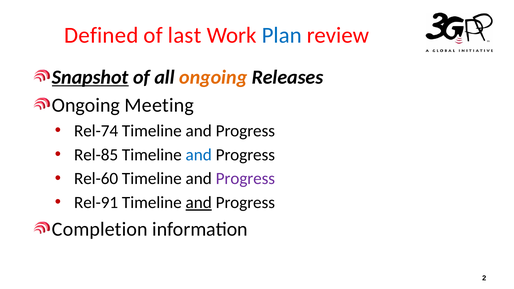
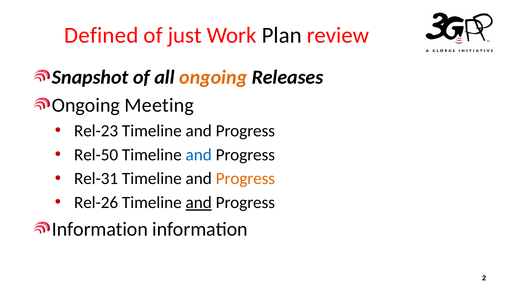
last: last -> just (185, 35)
Plan colour: blue -> black (282, 35)
Snapshot underline: present -> none (90, 77)
Rel-74: Rel-74 -> Rel-23 (96, 131)
Rel-85: Rel-85 -> Rel-50 (96, 155)
Rel-60: Rel-60 -> Rel-31 (96, 179)
Progress colour: purple -> orange (245, 179)
Rel-91: Rel-91 -> Rel-26 (96, 203)
Completion: Completion -> Information (100, 229)
